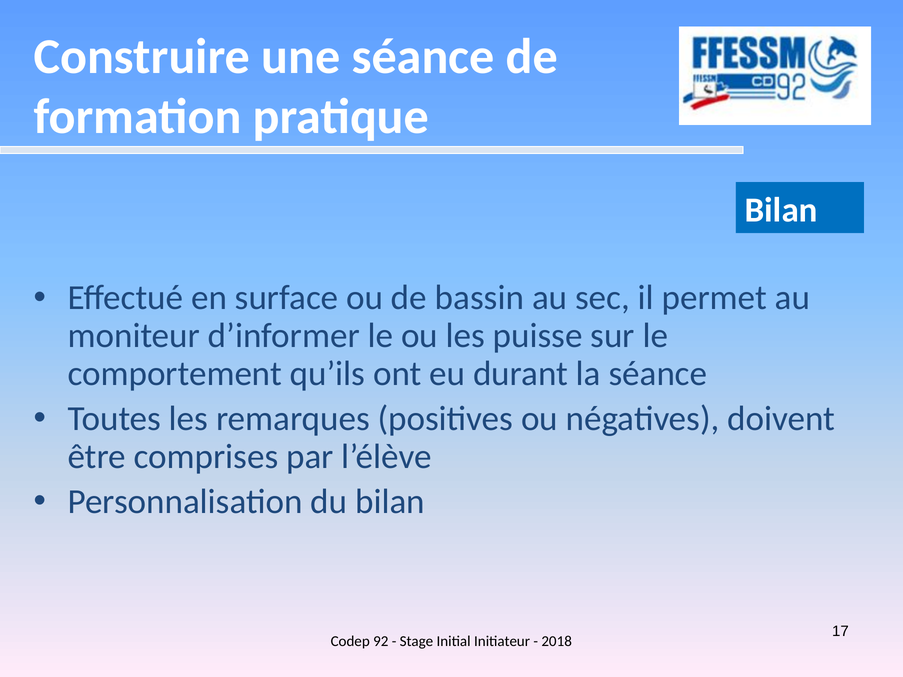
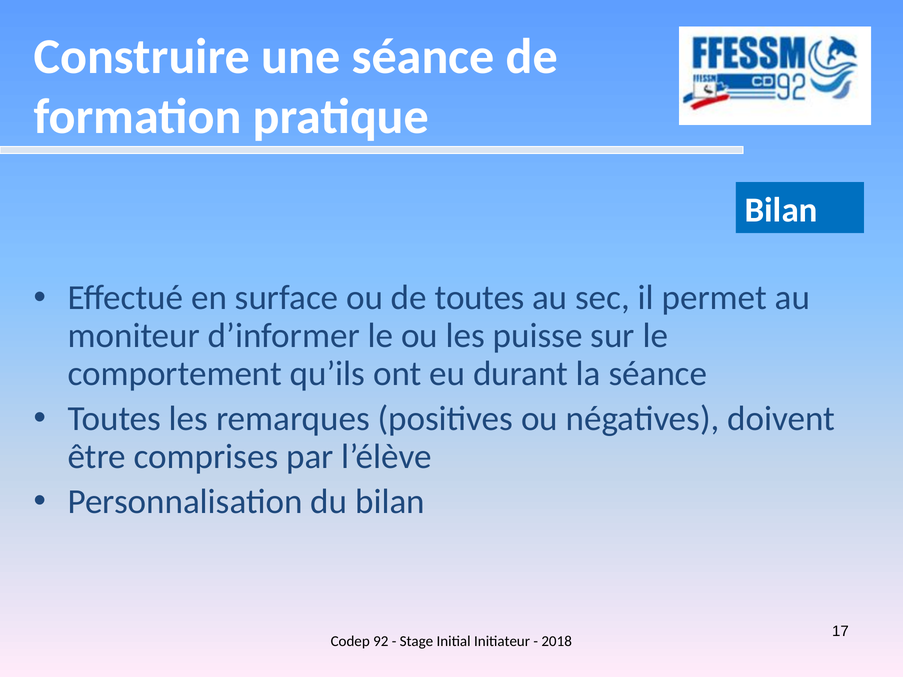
de bassin: bassin -> toutes (480, 298)
